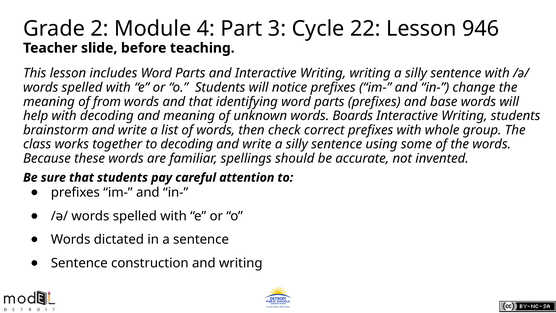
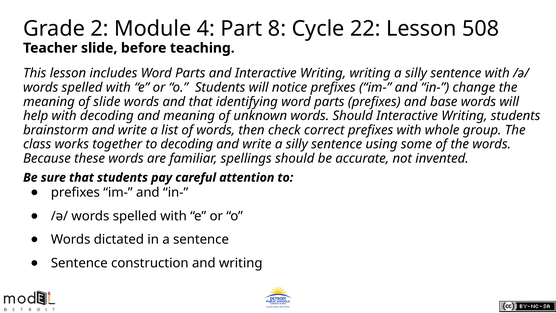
3: 3 -> 8 (277, 29)
946: 946 -> 508 (481, 29)
of from: from -> slide (107, 102)
words Boards: Boards -> Should (353, 116)
